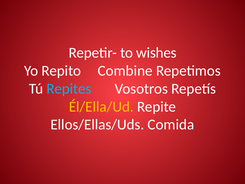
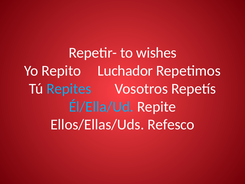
Combine: Combine -> Luchador (125, 71)
Él/Ella/Ud colour: yellow -> light blue (101, 107)
Comida: Comida -> Refesco (171, 124)
